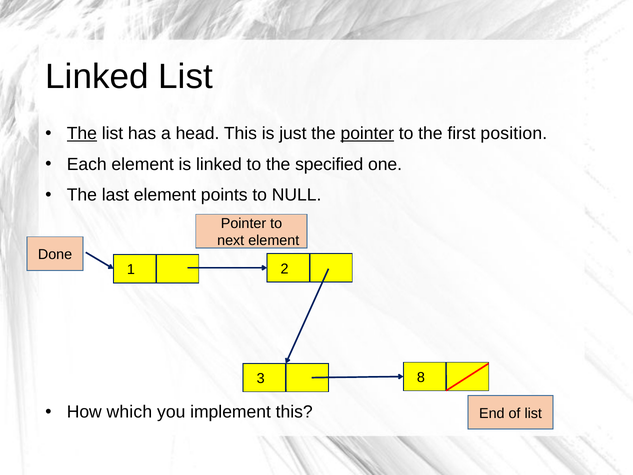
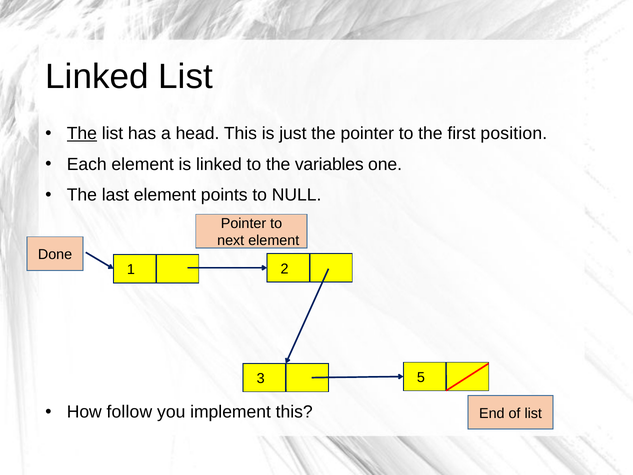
pointer underline: present -> none (367, 133)
specified: specified -> variables (329, 164)
8: 8 -> 5 (421, 377)
which: which -> follow (129, 412)
